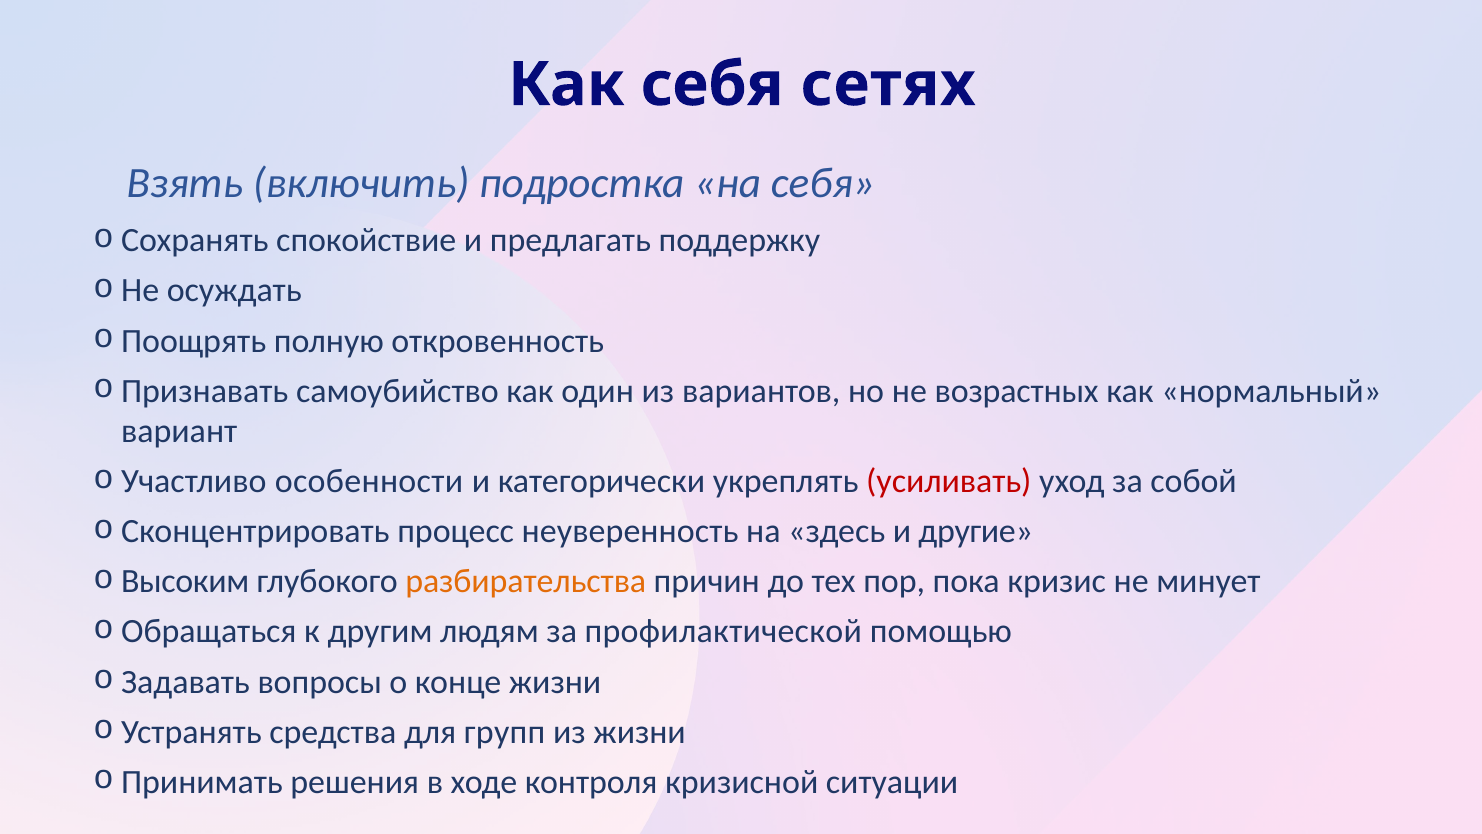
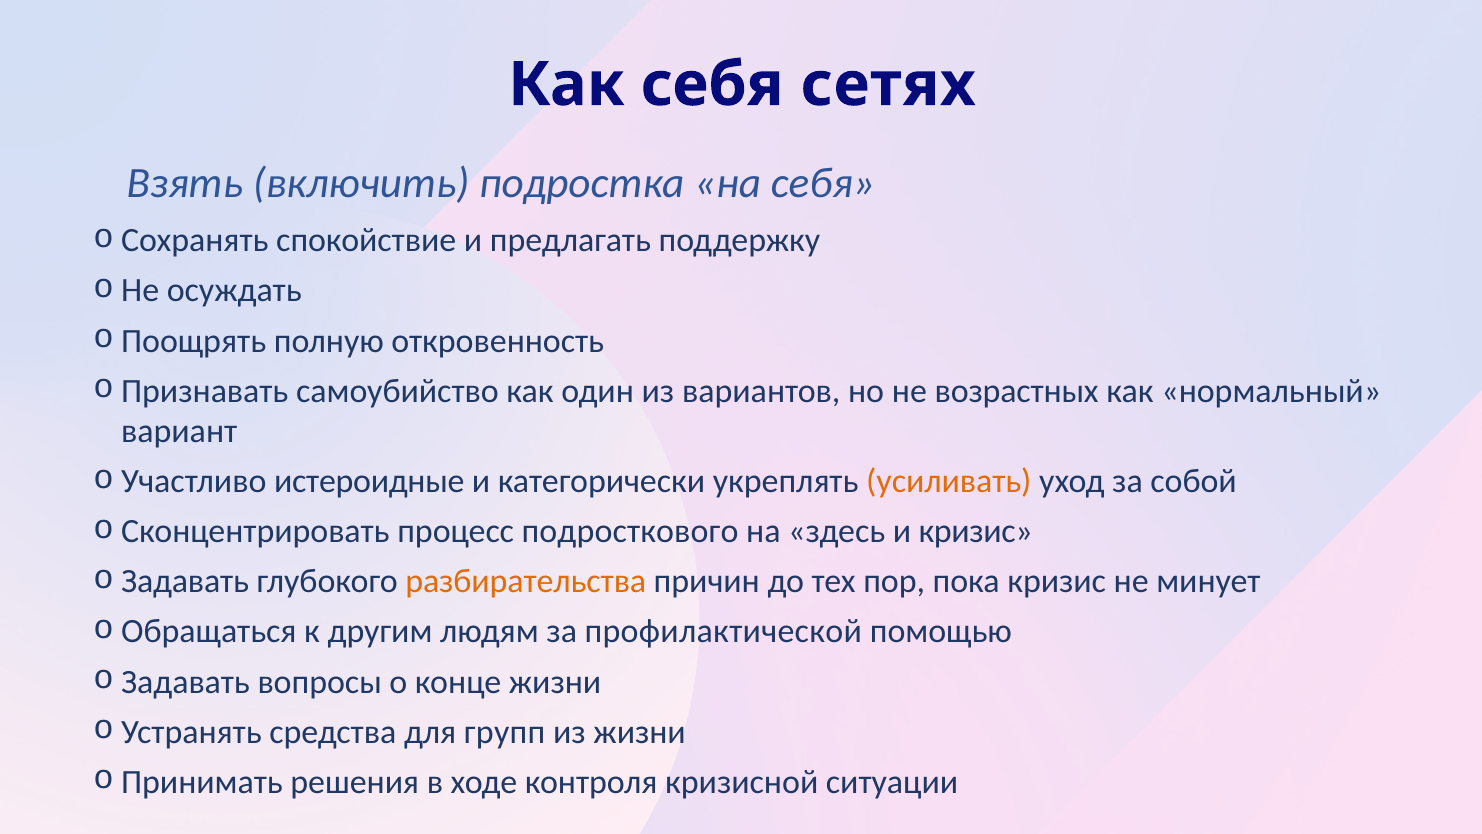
особенности: особенности -> истероидные (369, 481)
усиливать colour: red -> orange (949, 481)
неуверенность: неуверенность -> подросткового (630, 531)
и другие: другие -> кризис (976, 531)
Высоким: Высоким -> Задавать (185, 581)
